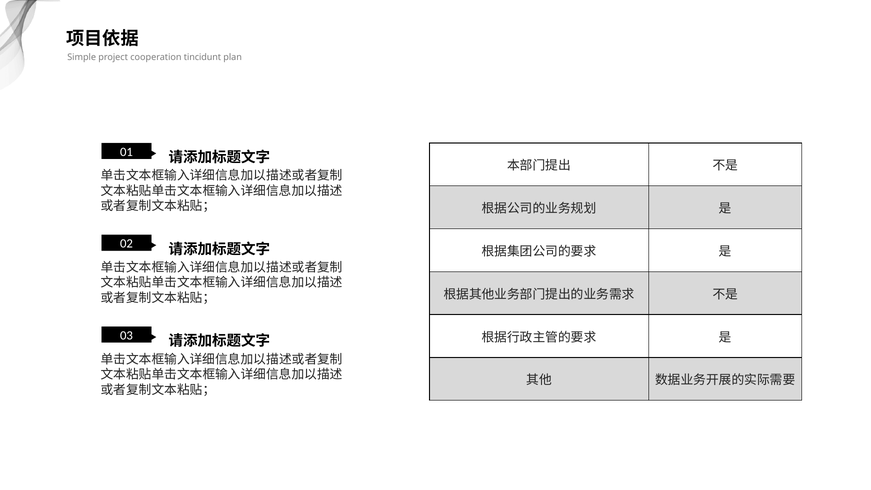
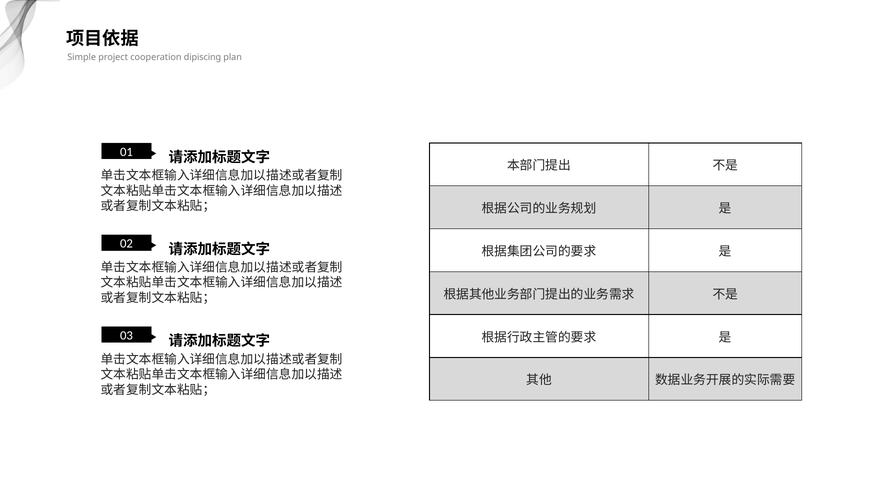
tincidunt: tincidunt -> dipiscing (202, 57)
